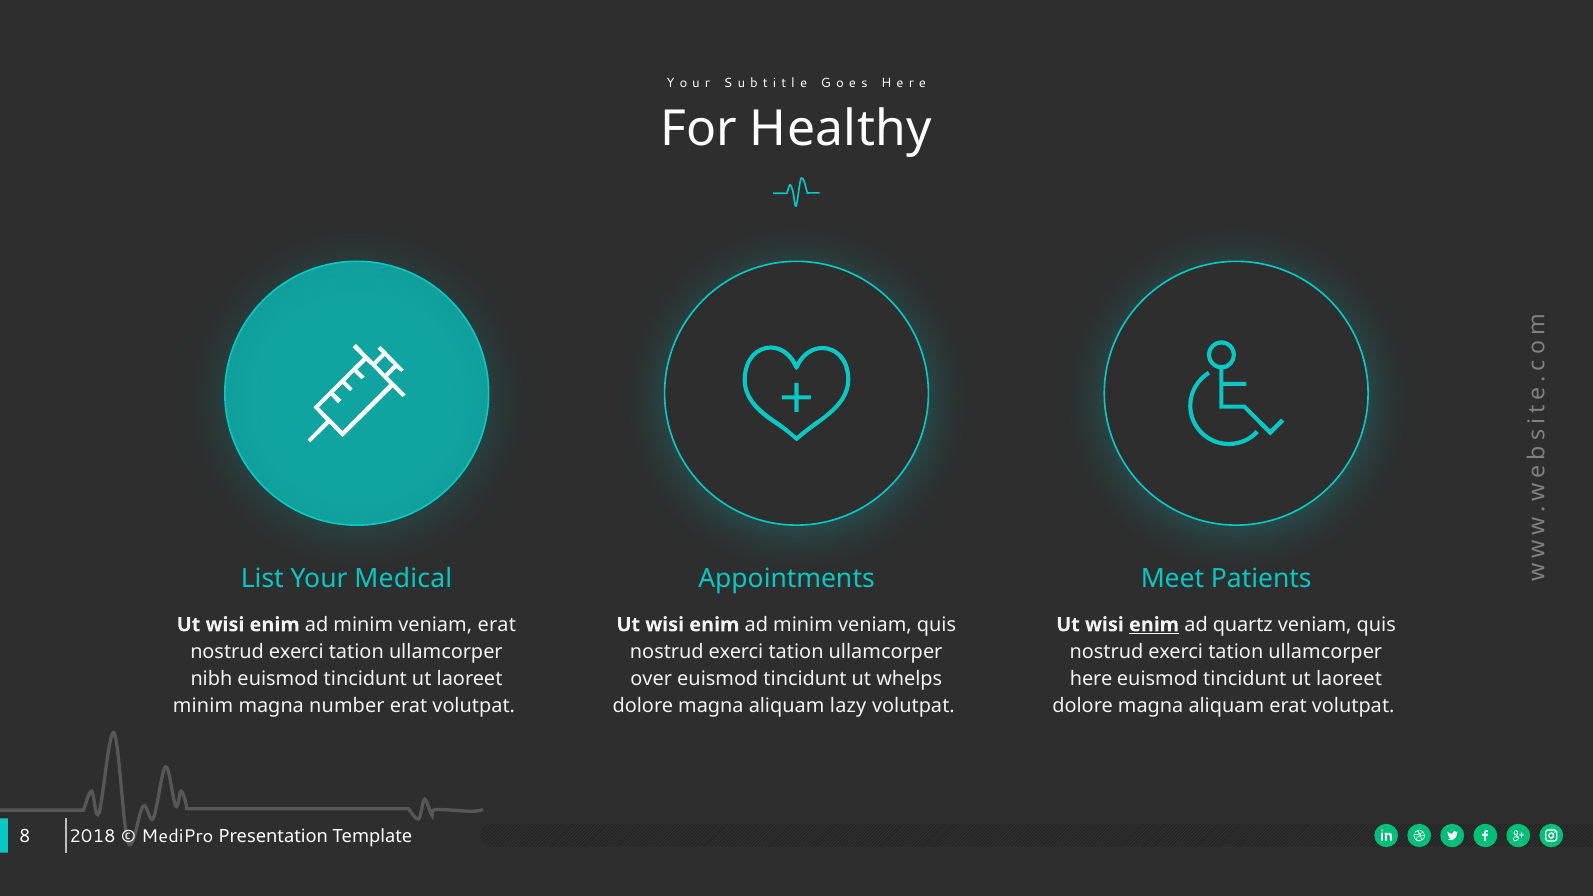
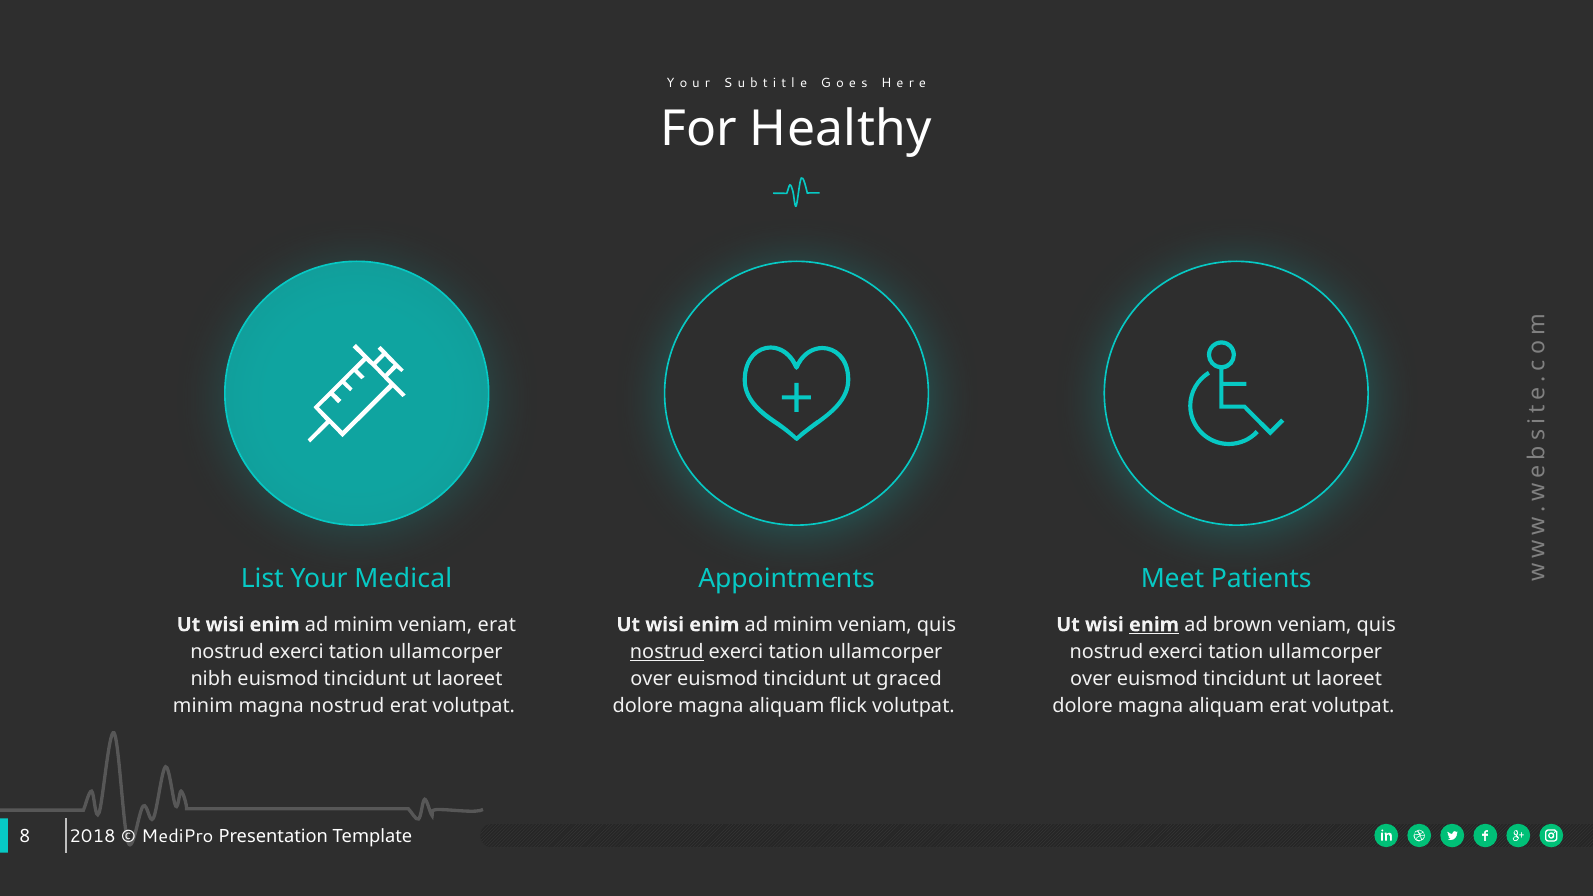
quartz: quartz -> brown (1243, 625)
nostrud underline: none -> present (667, 652)
whelps: whelps -> graced (909, 679)
here: here -> over (1091, 679)
magna number: number -> nostrud (347, 706)
lazy: lazy -> flick (848, 706)
